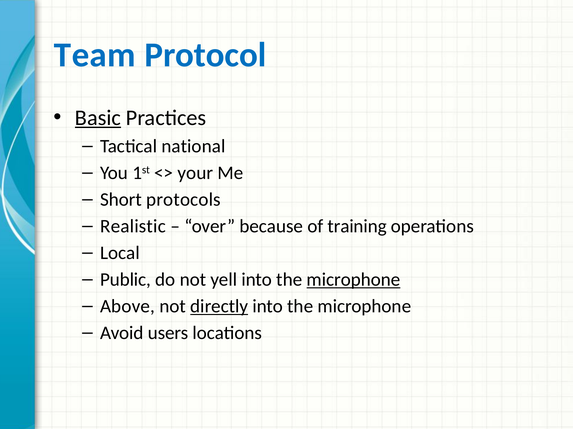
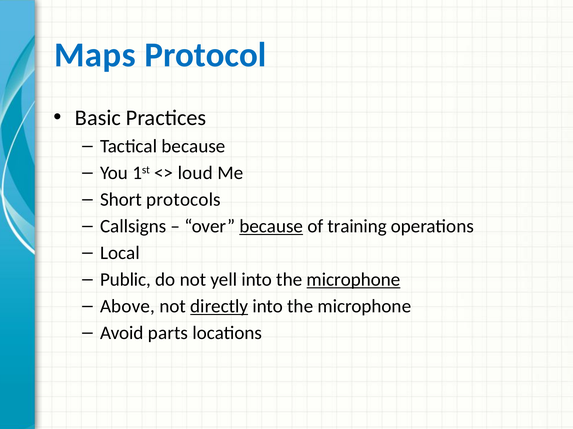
Team: Team -> Maps (95, 55)
Basic underline: present -> none (98, 118)
Tactical national: national -> because (193, 146)
your: your -> loud (195, 173)
Realistic: Realistic -> Callsigns (133, 227)
because underline: none -> present (271, 227)
users: users -> parts (168, 334)
